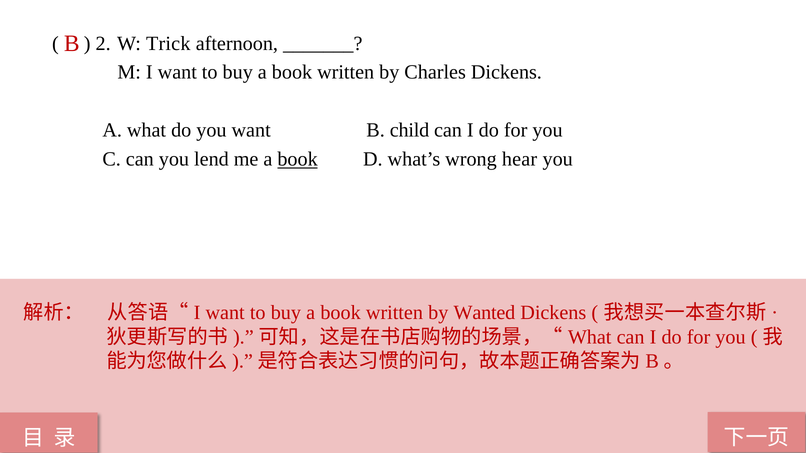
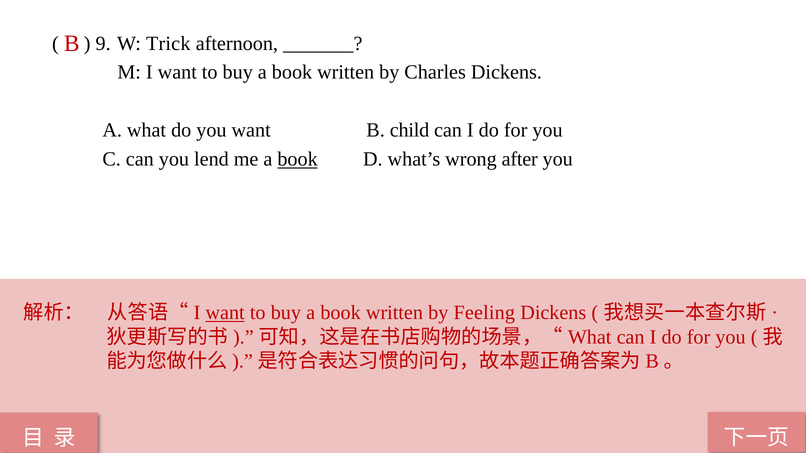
2: 2 -> 9 (103, 43)
hear: hear -> after (520, 159)
want underline: none -> present (225, 313)
Wanted: Wanted -> Feeling (484, 313)
